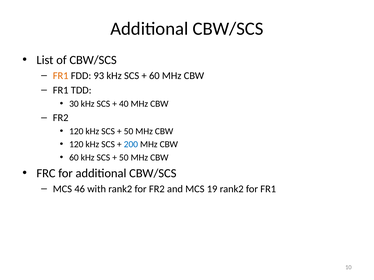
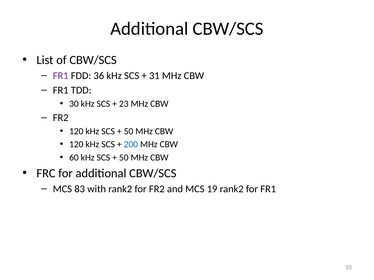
FR1 colour: orange -> purple (61, 76)
93: 93 -> 36 (99, 76)
60: 60 -> 31 (154, 76)
40: 40 -> 23 (124, 104)
46: 46 -> 83 (80, 189)
